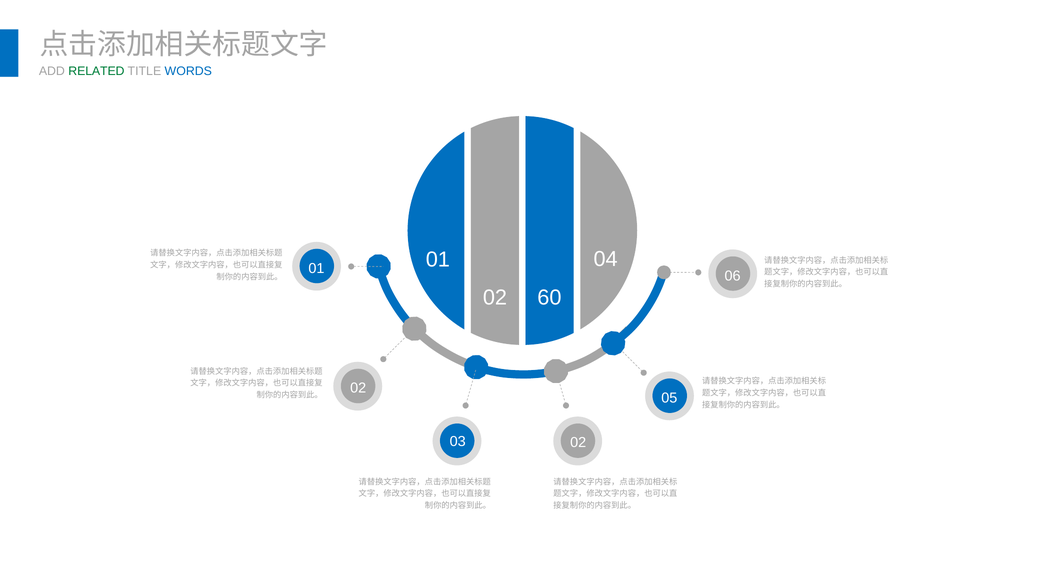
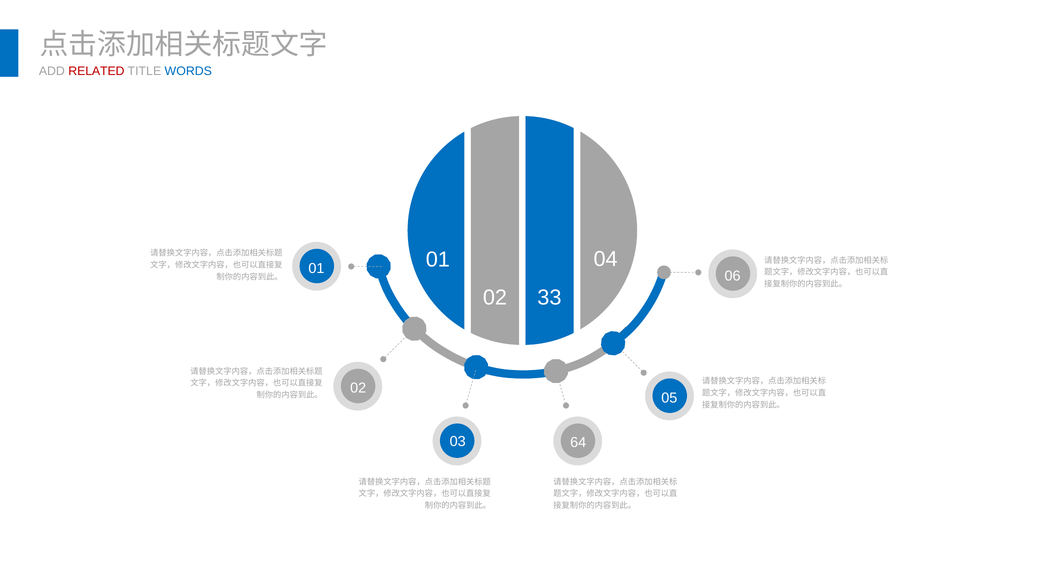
RELATED colour: green -> red (96, 71)
60: 60 -> 33 (549, 298)
03 02: 02 -> 64 (578, 443)
